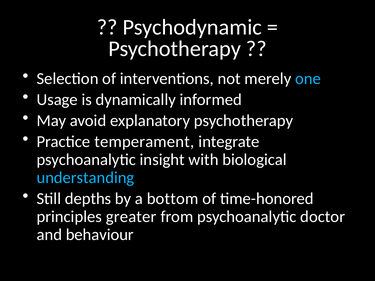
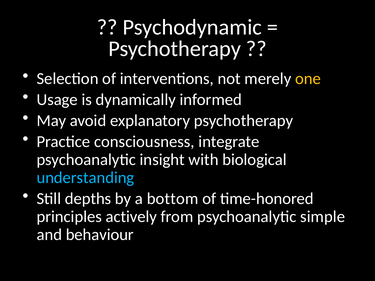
one colour: light blue -> yellow (308, 79)
temperament: temperament -> consciousness (144, 142)
greater: greater -> actively (131, 217)
doctor: doctor -> simple (323, 217)
